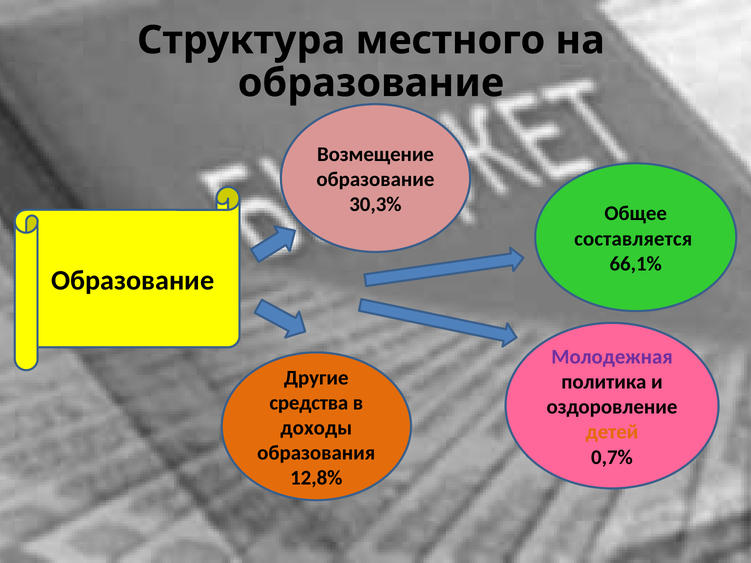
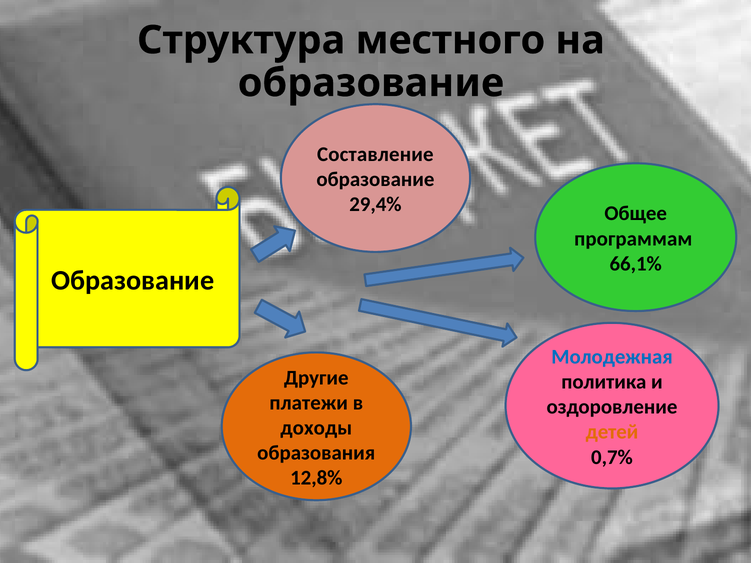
Возмещение: Возмещение -> Составление (375, 155)
30,3%: 30,3% -> 29,4% (375, 205)
составляется: составляется -> программам (633, 239)
Молодежная colour: purple -> blue (612, 357)
средства: средства -> платежи (309, 403)
